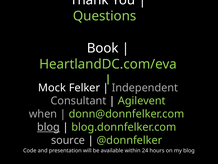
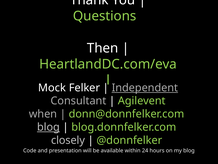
Book: Book -> Then (103, 48)
Independent underline: none -> present (145, 87)
source: source -> closely (68, 140)
